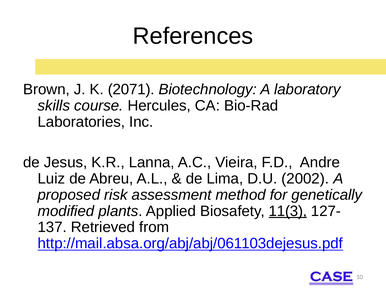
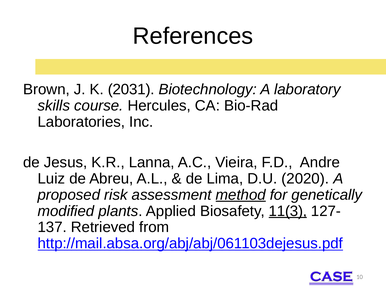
2071: 2071 -> 2031 (131, 89)
2002: 2002 -> 2020 (305, 178)
method underline: none -> present (241, 194)
